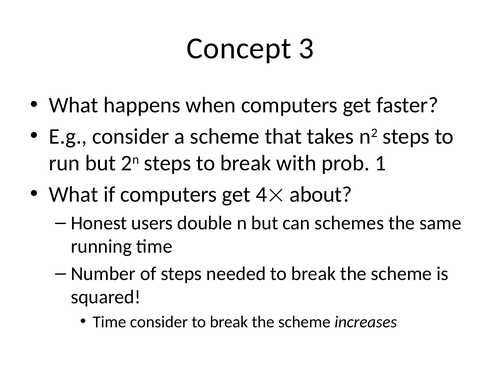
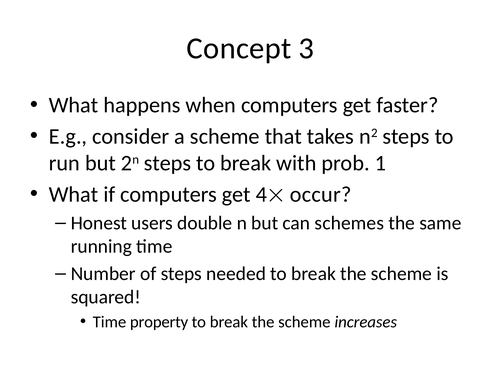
about: about -> occur (321, 194)
Time consider: consider -> property (159, 322)
